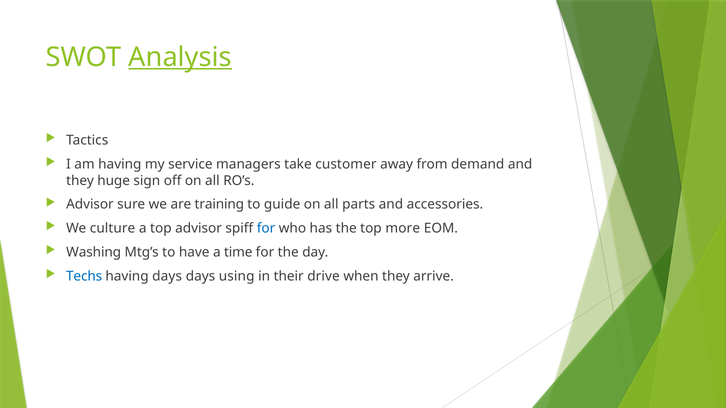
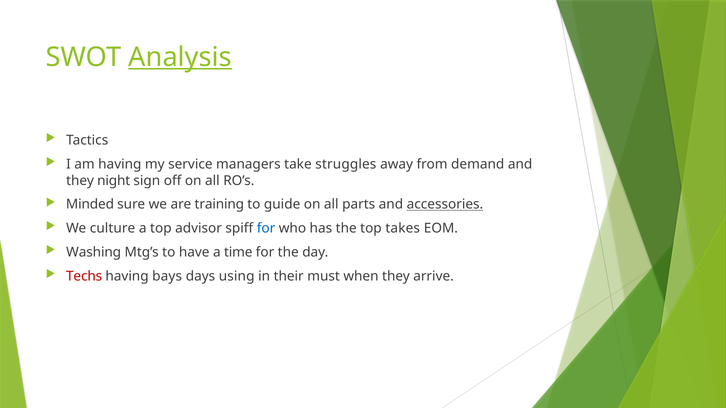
customer: customer -> struggles (346, 164)
huge: huge -> night (114, 181)
Advisor: Advisor -> Minded (90, 205)
accessories underline: none -> present (445, 205)
more: more -> takes (403, 229)
Techs colour: blue -> red (84, 276)
having days: days -> bays (167, 276)
drive: drive -> must (324, 276)
